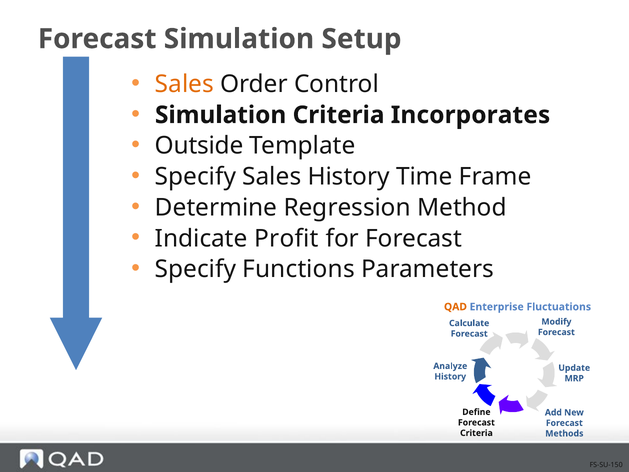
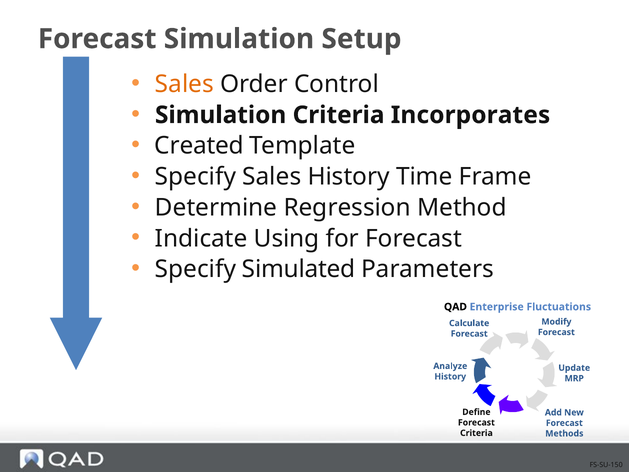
Outside: Outside -> Created (199, 146)
Profit: Profit -> Using (287, 238)
Functions: Functions -> Simulated (299, 269)
QAD colour: orange -> black (455, 307)
